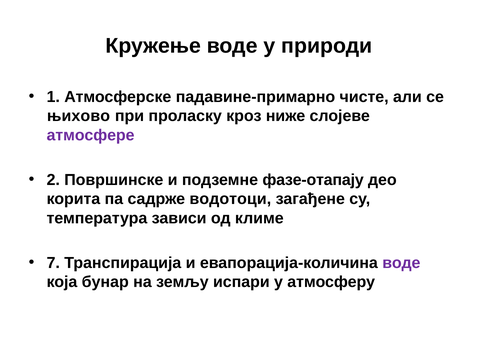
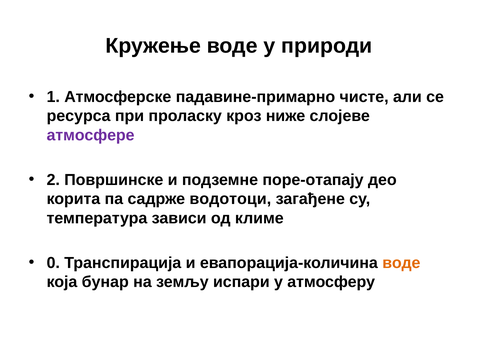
њихово: њихово -> ресурса (79, 116)
фазе-отапају: фазе-отапају -> поре-отапају (313, 180)
7: 7 -> 0 (53, 262)
воде colour: purple -> orange (401, 262)
